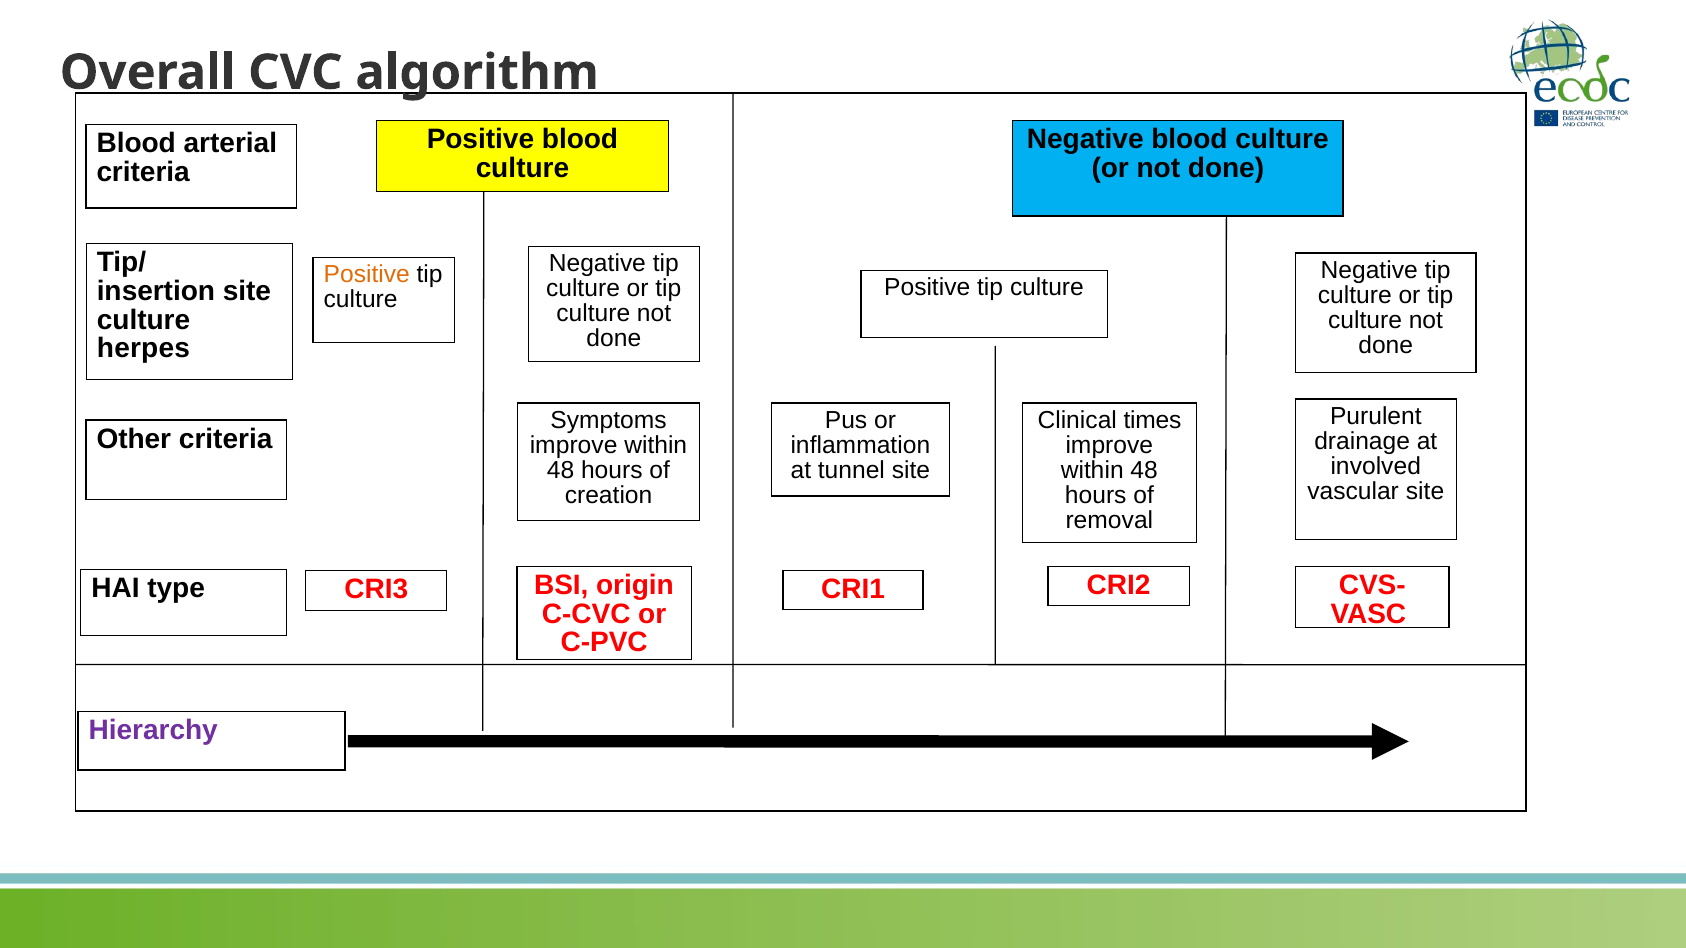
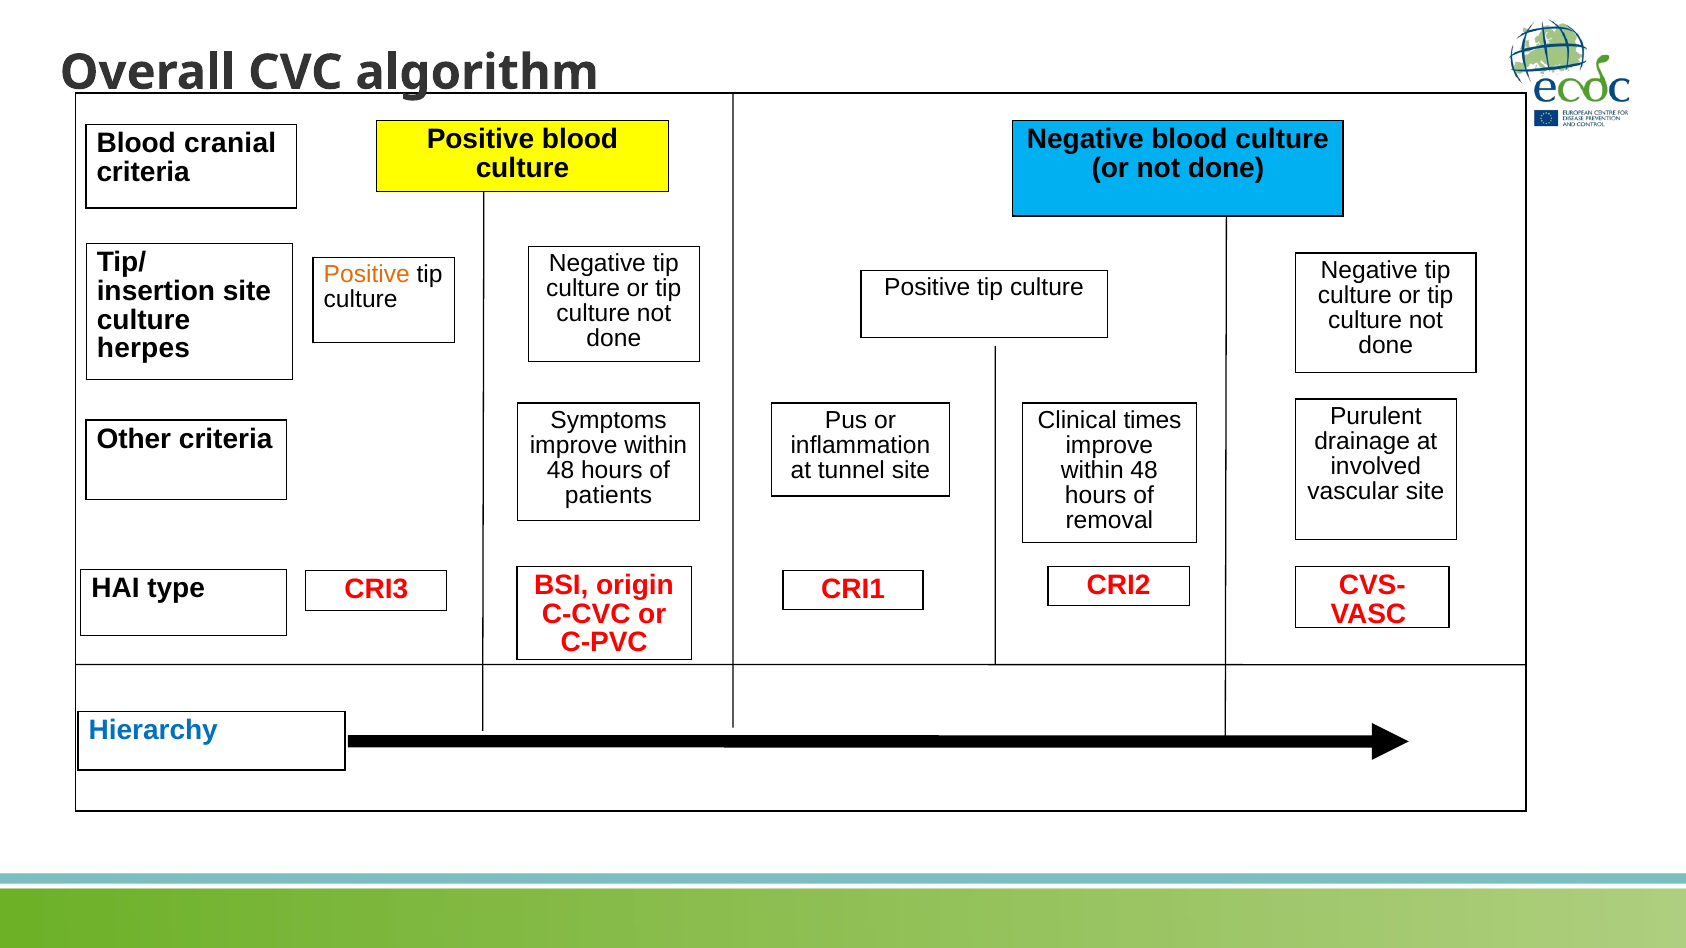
arterial: arterial -> cranial (230, 143)
creation: creation -> patients (608, 496)
Hierarchy colour: purple -> blue (153, 730)
